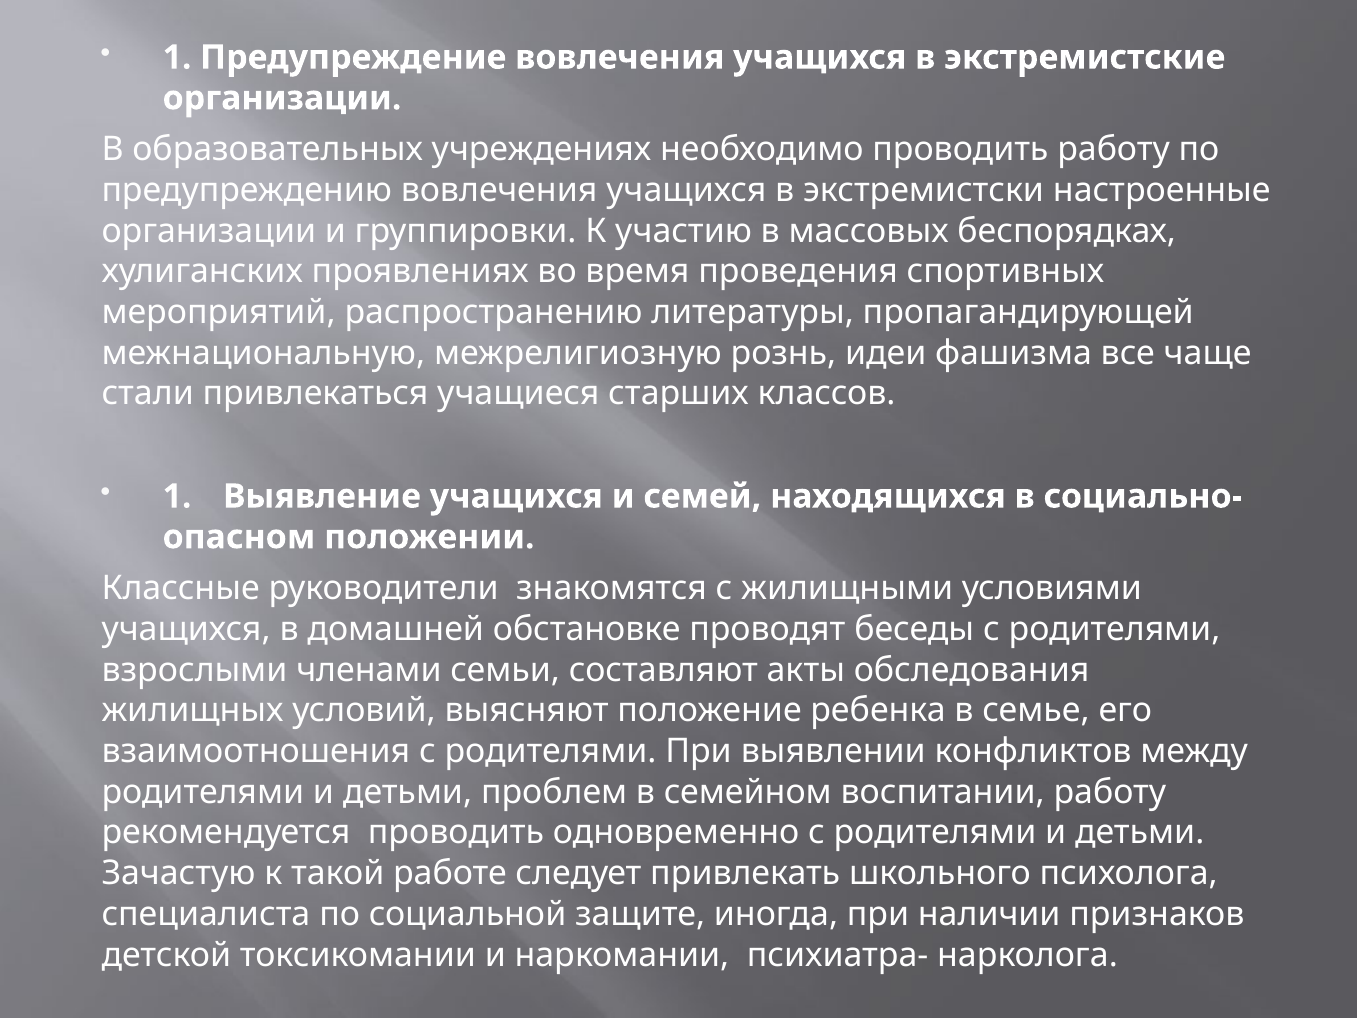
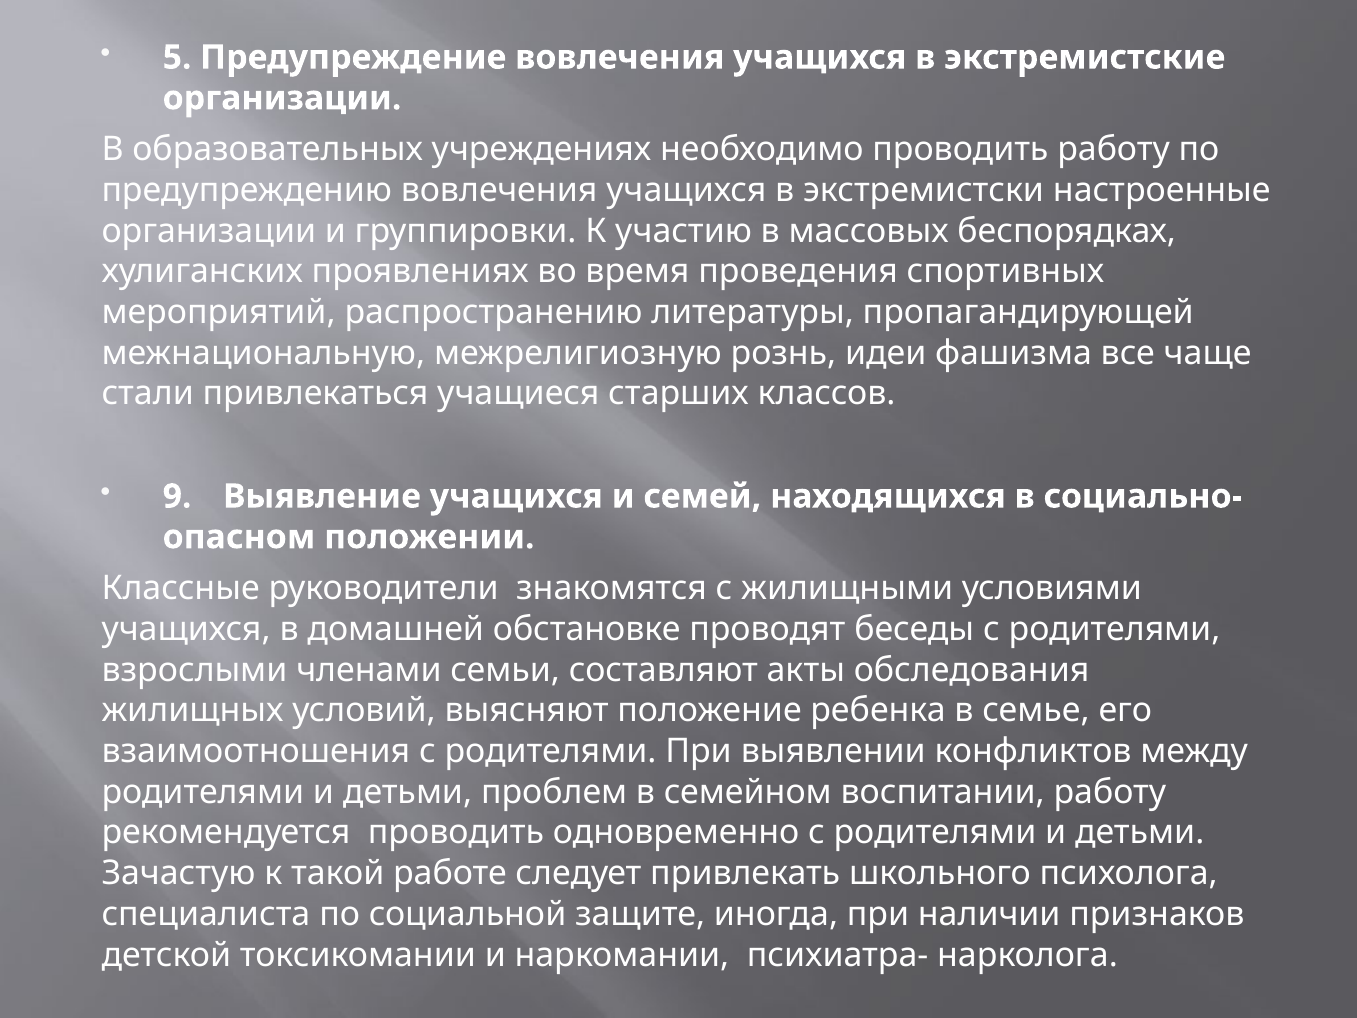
1: 1 -> 5 (177, 57)
1: 1 -> 9 (177, 496)
